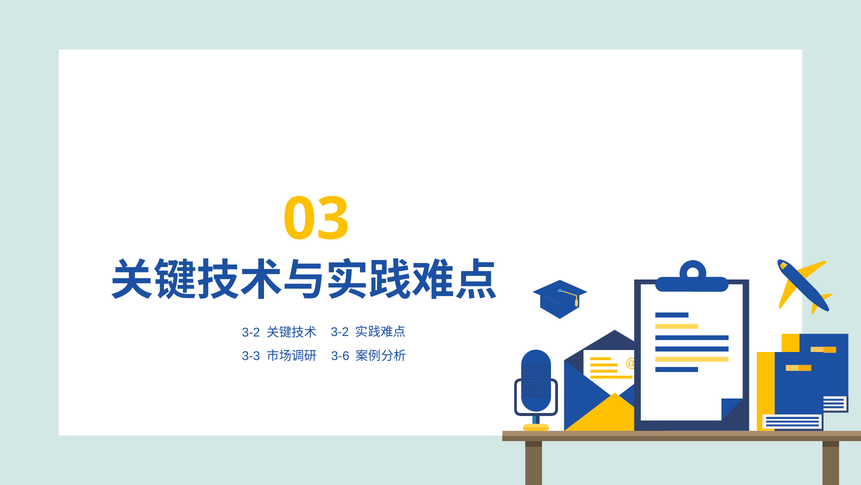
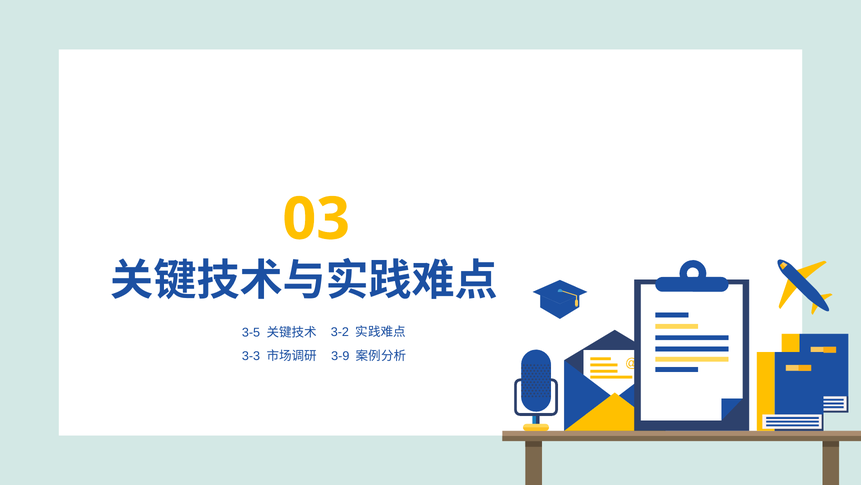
3-2: 3-2 -> 3-5 (251, 332)
3-6: 3-6 -> 3-9 (340, 356)
